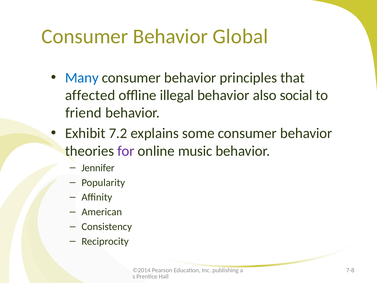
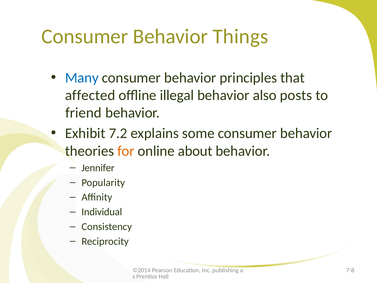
Global: Global -> Things (240, 36)
social: social -> posts (296, 95)
for colour: purple -> orange (126, 151)
music: music -> about (195, 151)
American: American -> Individual (102, 212)
